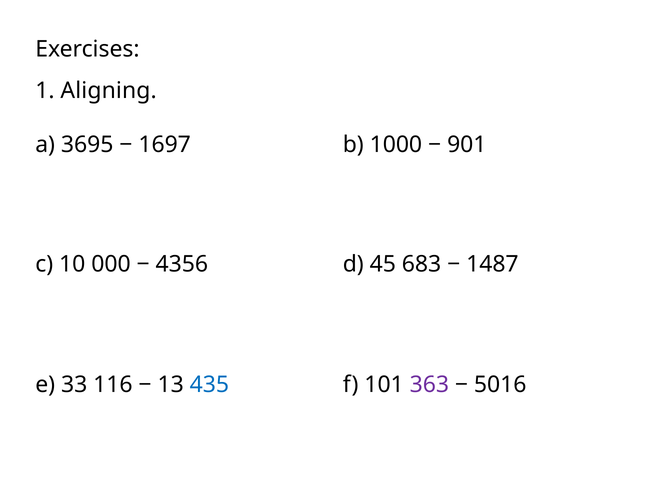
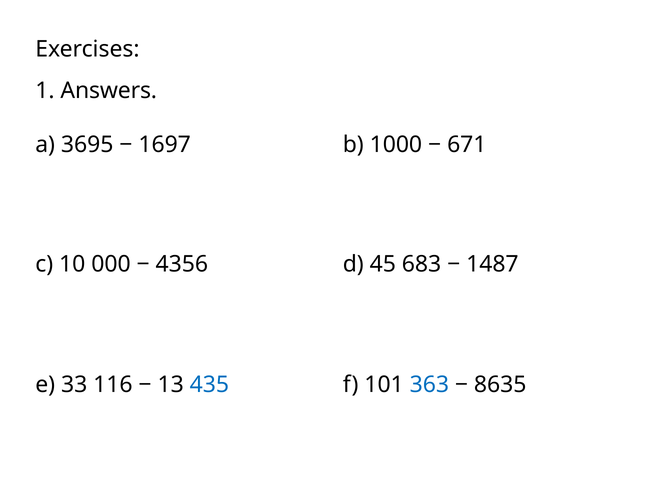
Aligning: Aligning -> Answers (109, 90)
901: 901 -> 671 (467, 145)
363 colour: purple -> blue (429, 385)
5016: 5016 -> 8635 (500, 385)
